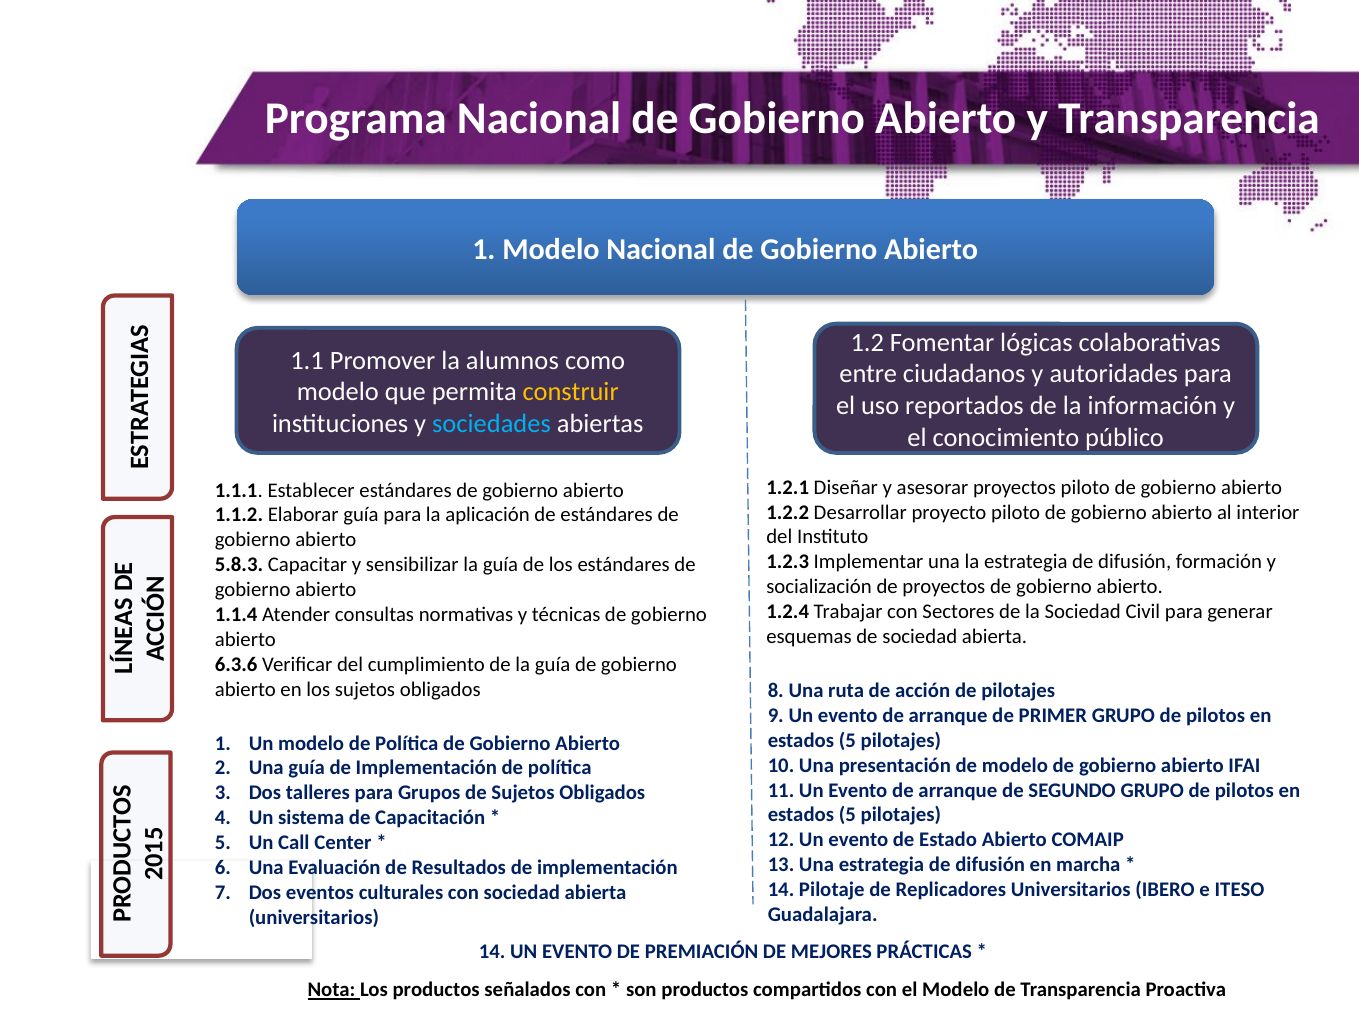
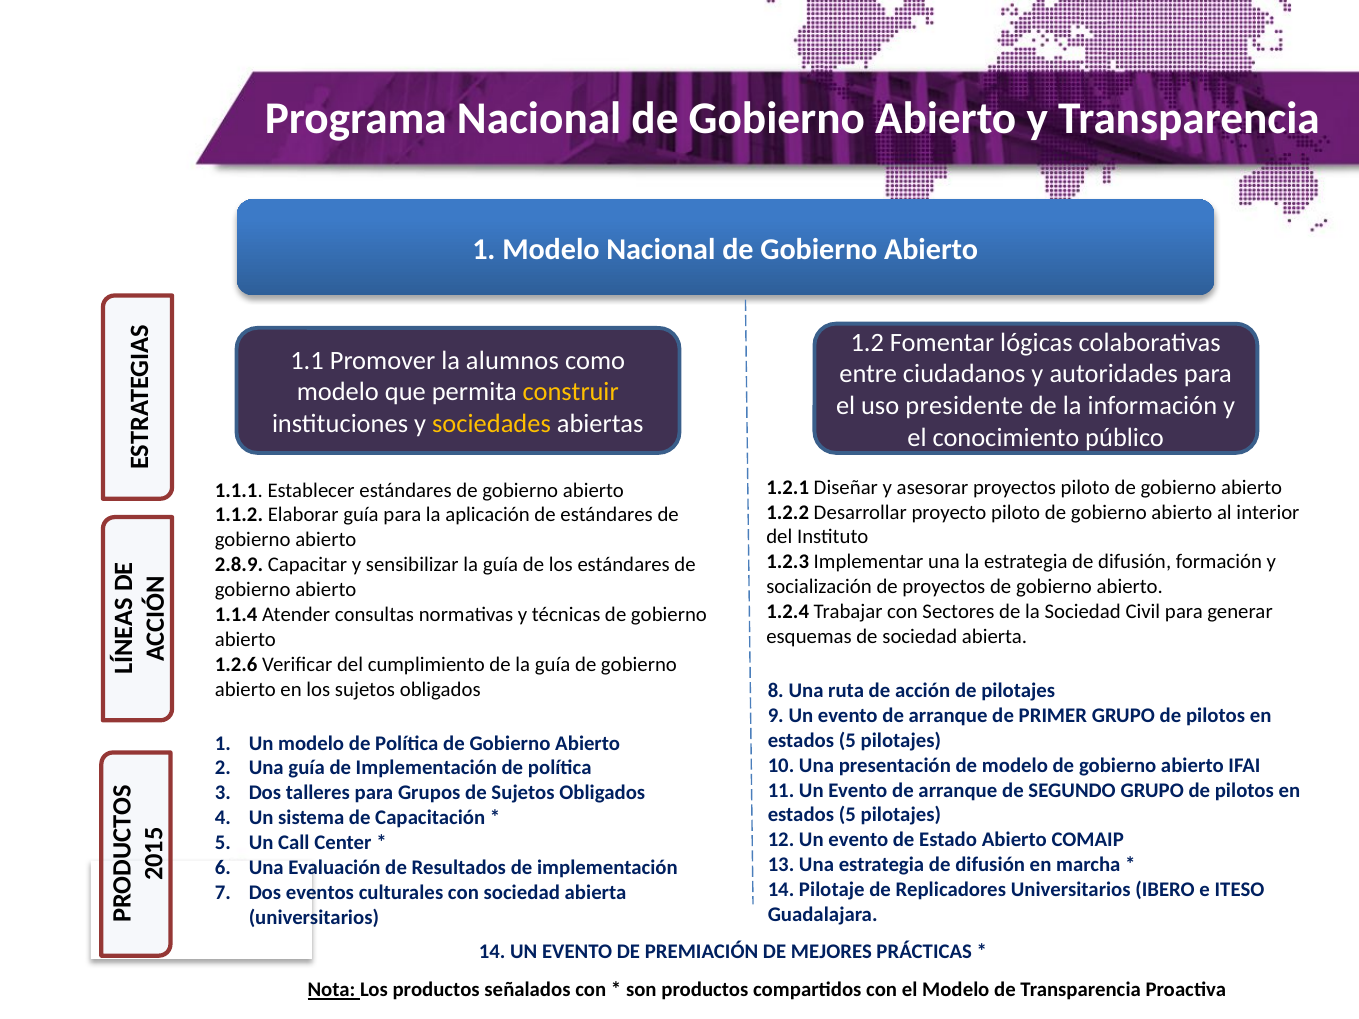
reportados: reportados -> presidente (964, 406)
sociedades colour: light blue -> yellow (491, 424)
5.8.3: 5.8.3 -> 2.8.9 (239, 565)
6.3.6: 6.3.6 -> 1.2.6 (236, 665)
